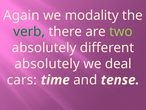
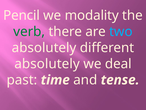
Again: Again -> Pencil (21, 15)
two colour: light green -> light blue (121, 31)
cars: cars -> past (22, 80)
